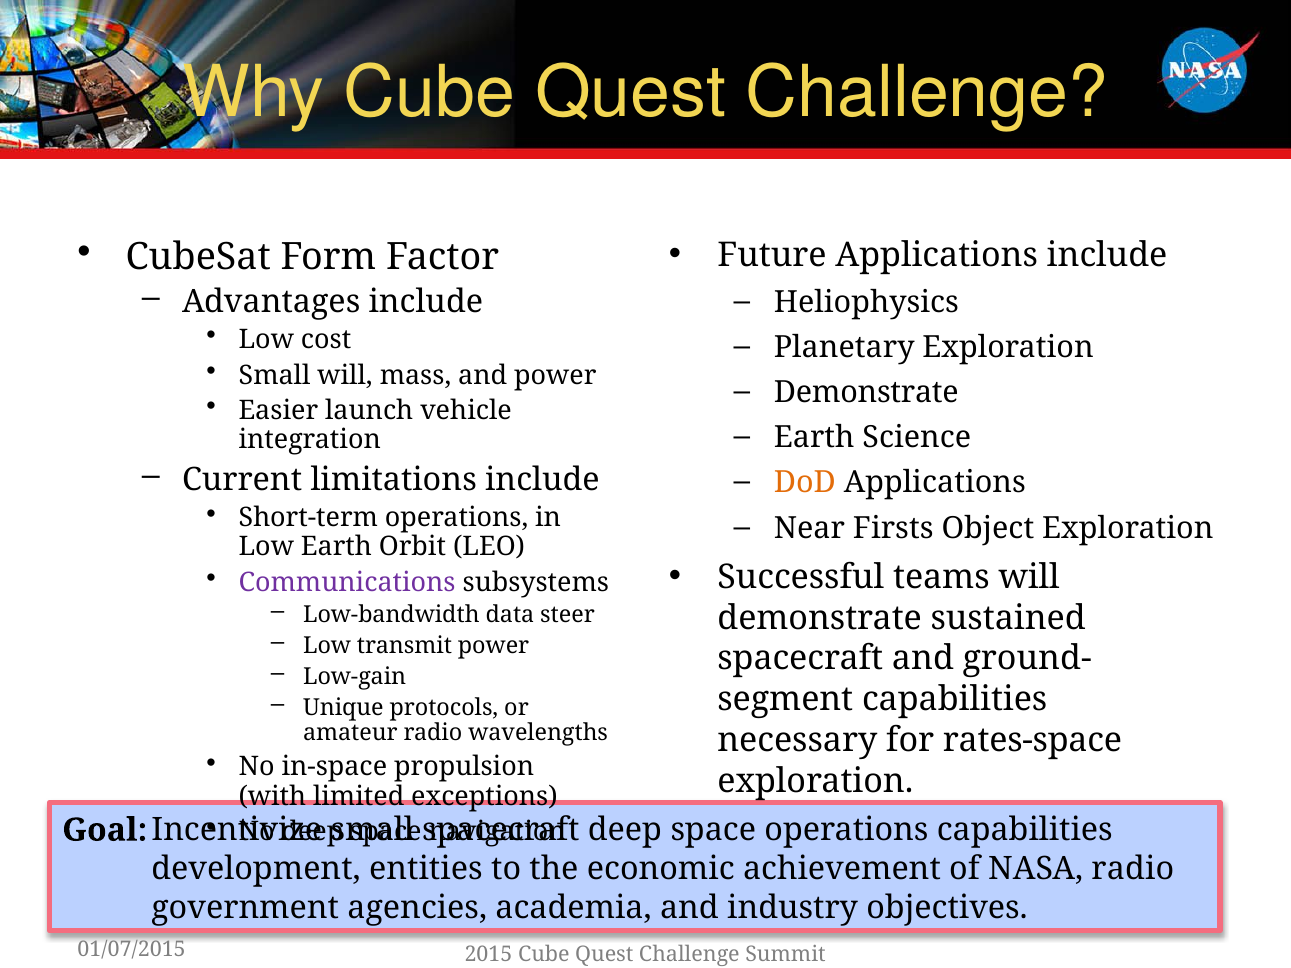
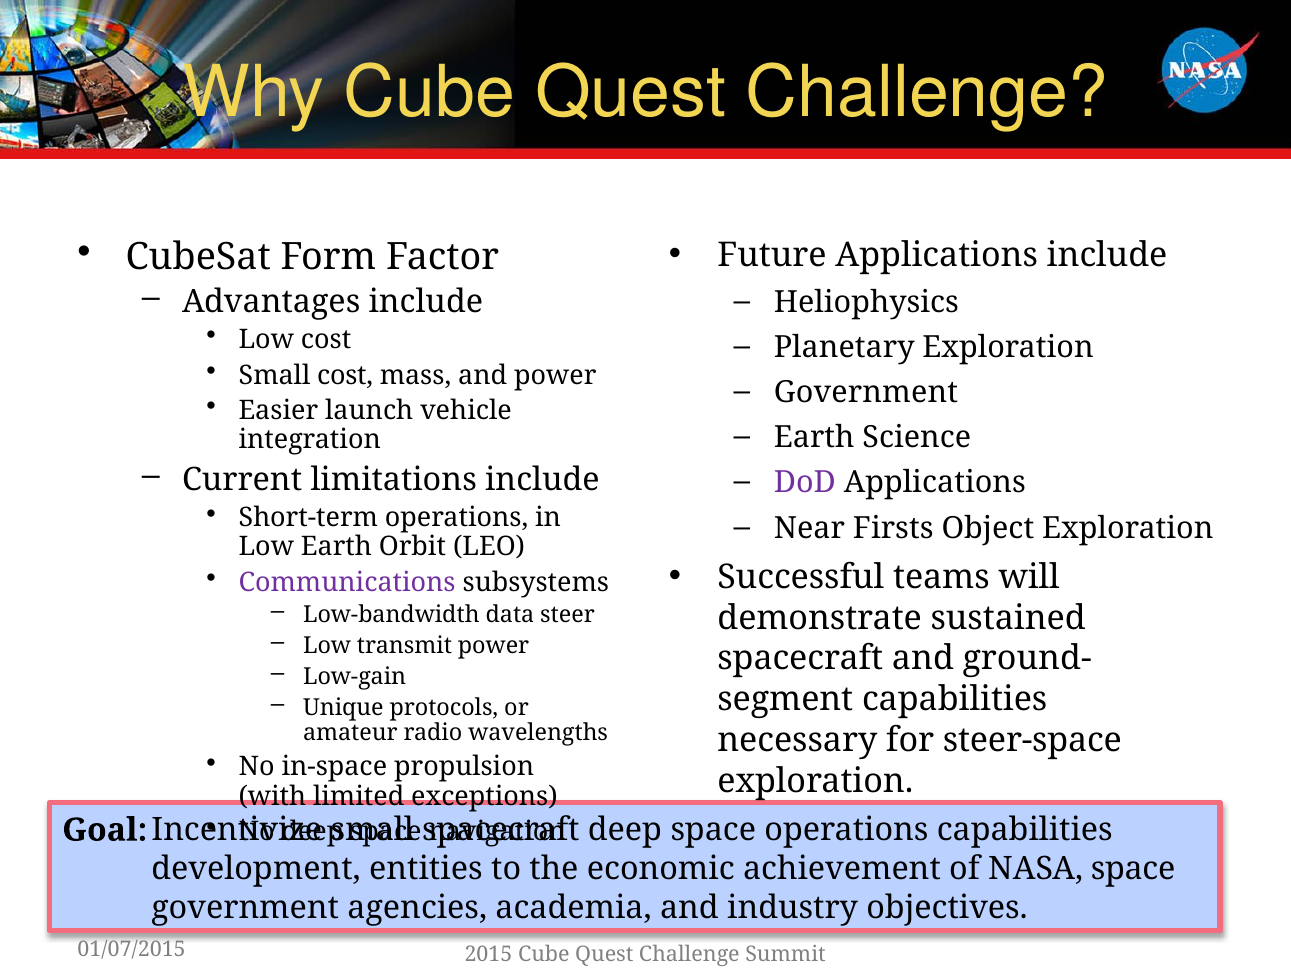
Small will: will -> cost (345, 375)
Demonstrate: Demonstrate -> Government (866, 393)
DoD colour: orange -> purple (805, 483)
rates-space: rates-space -> steer-space (1032, 741)
NASA radio: radio -> space (1133, 869)
